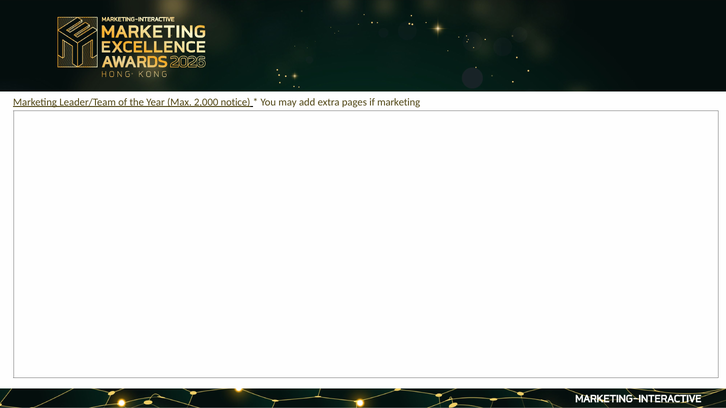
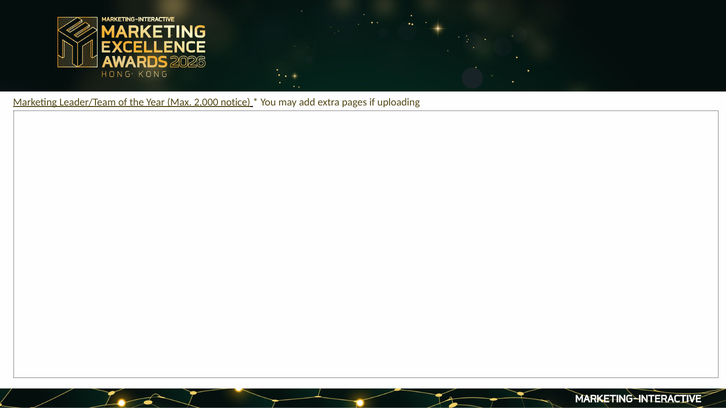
if marketing: marketing -> uploading (399, 102)
